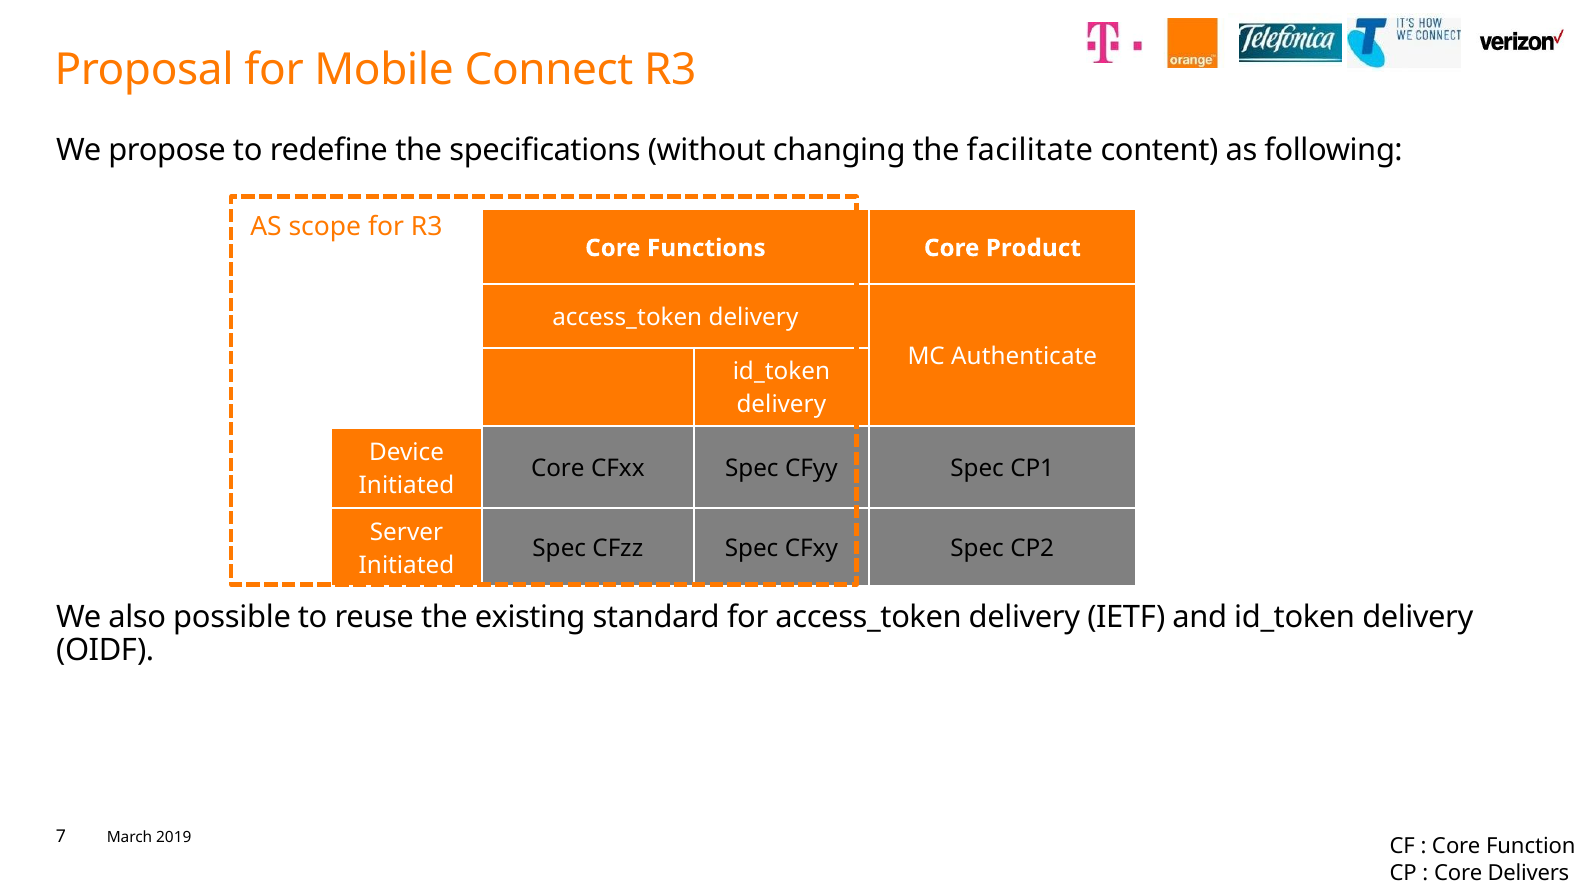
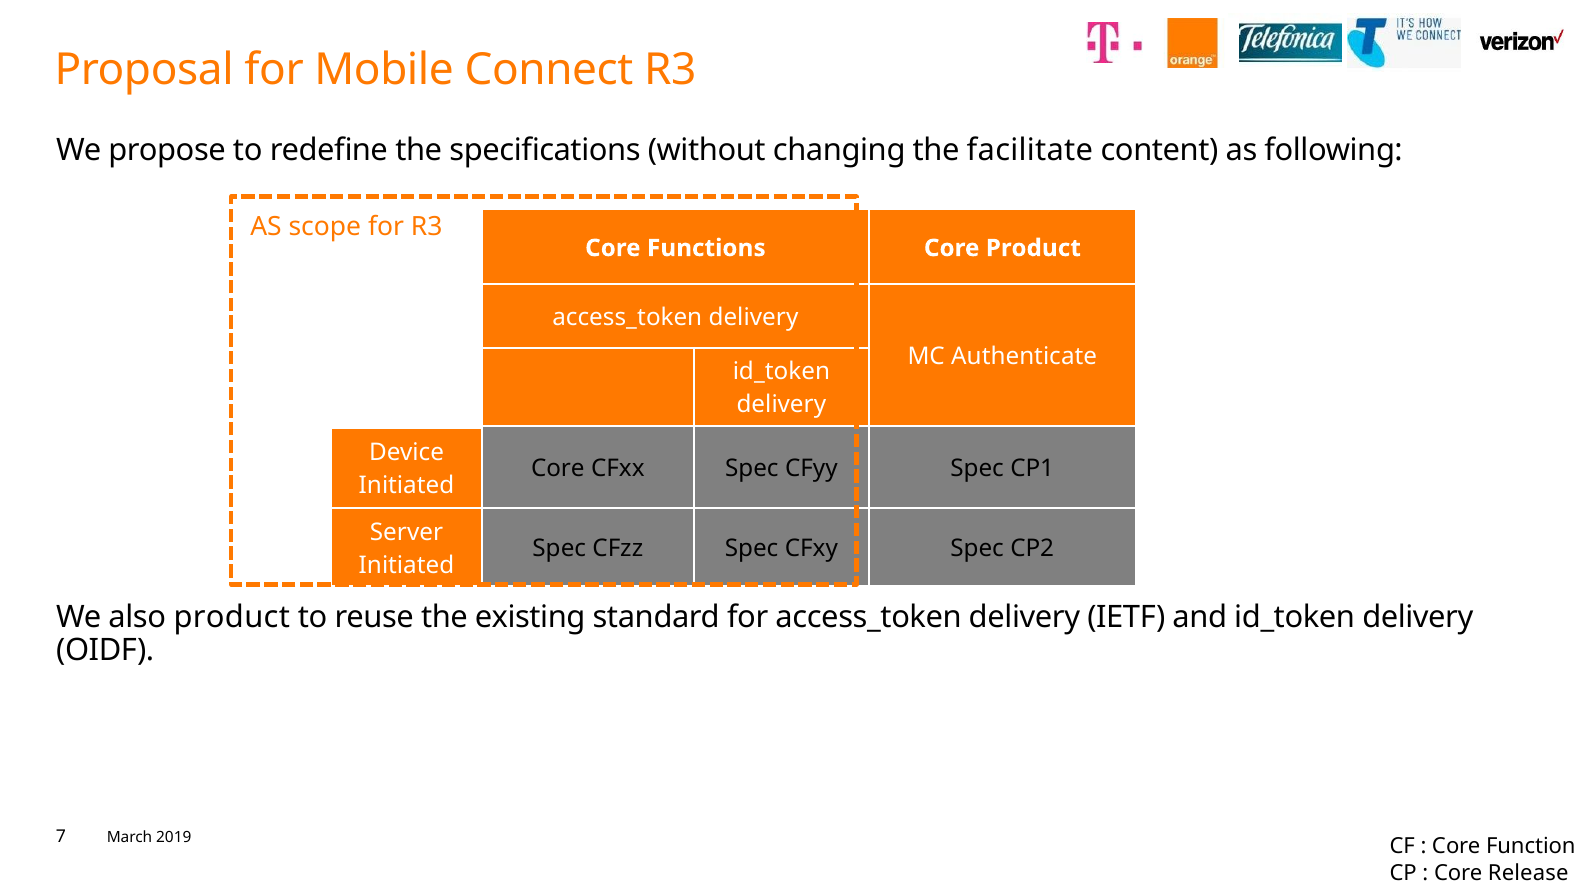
also possible: possible -> product (232, 616)
Delivers: Delivers -> Release (1528, 872)
